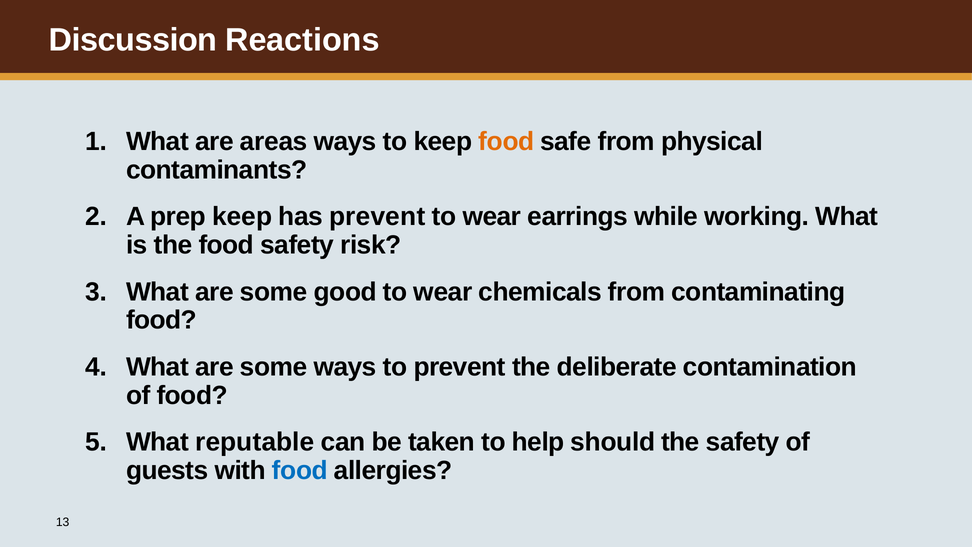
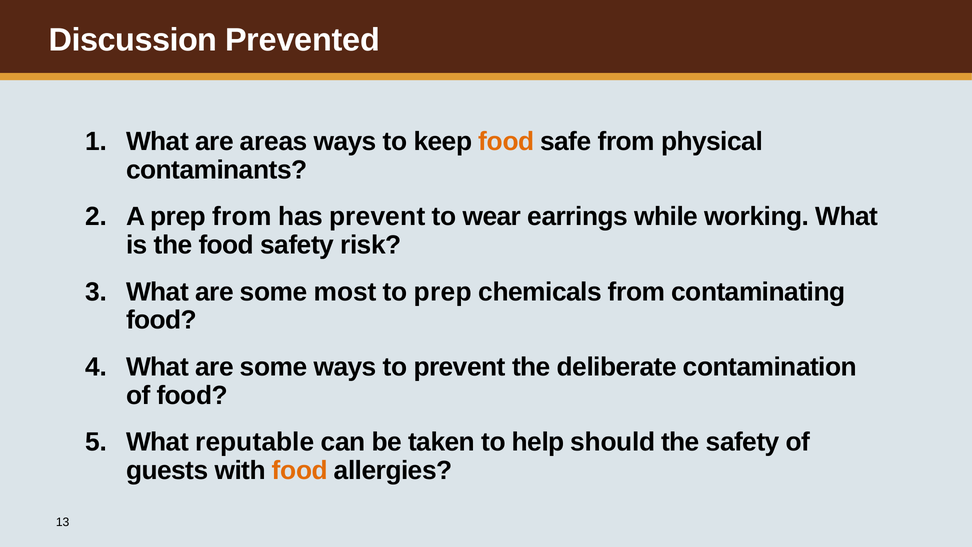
Reactions: Reactions -> Prevented (302, 40)
prep keep: keep -> from (242, 217)
good: good -> most (345, 292)
wear: wear -> prep (443, 292)
food colour: blue -> orange (300, 470)
